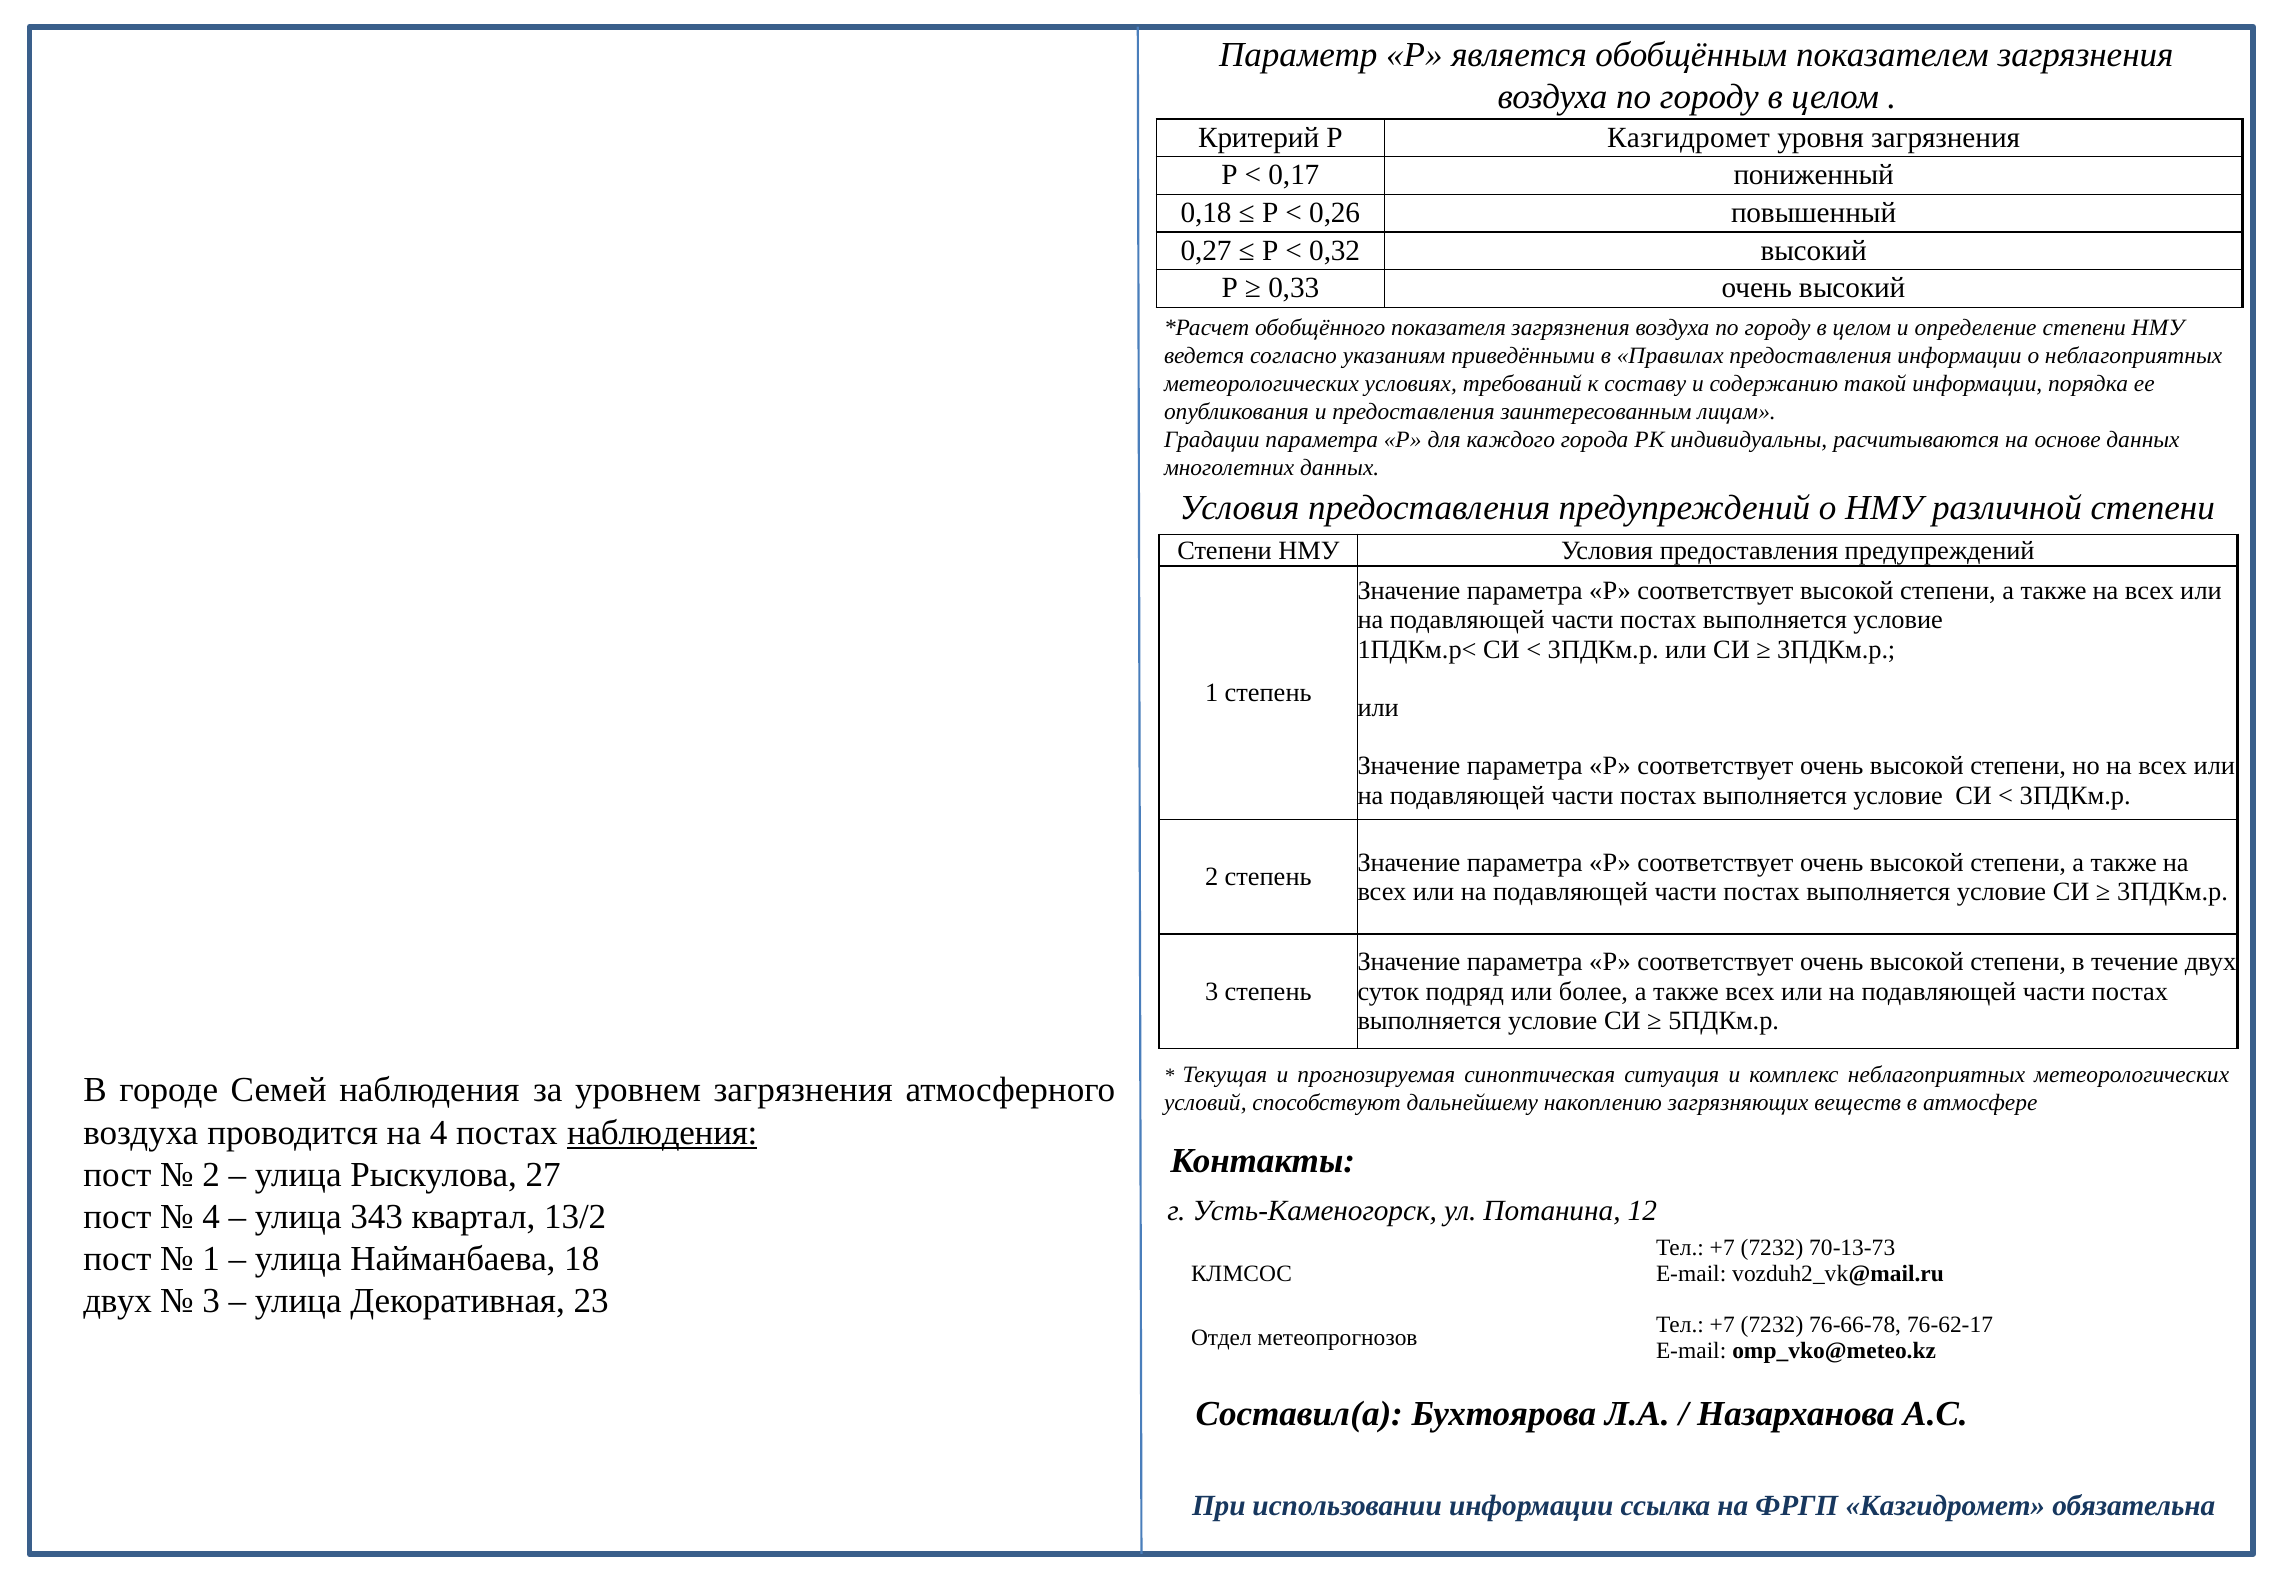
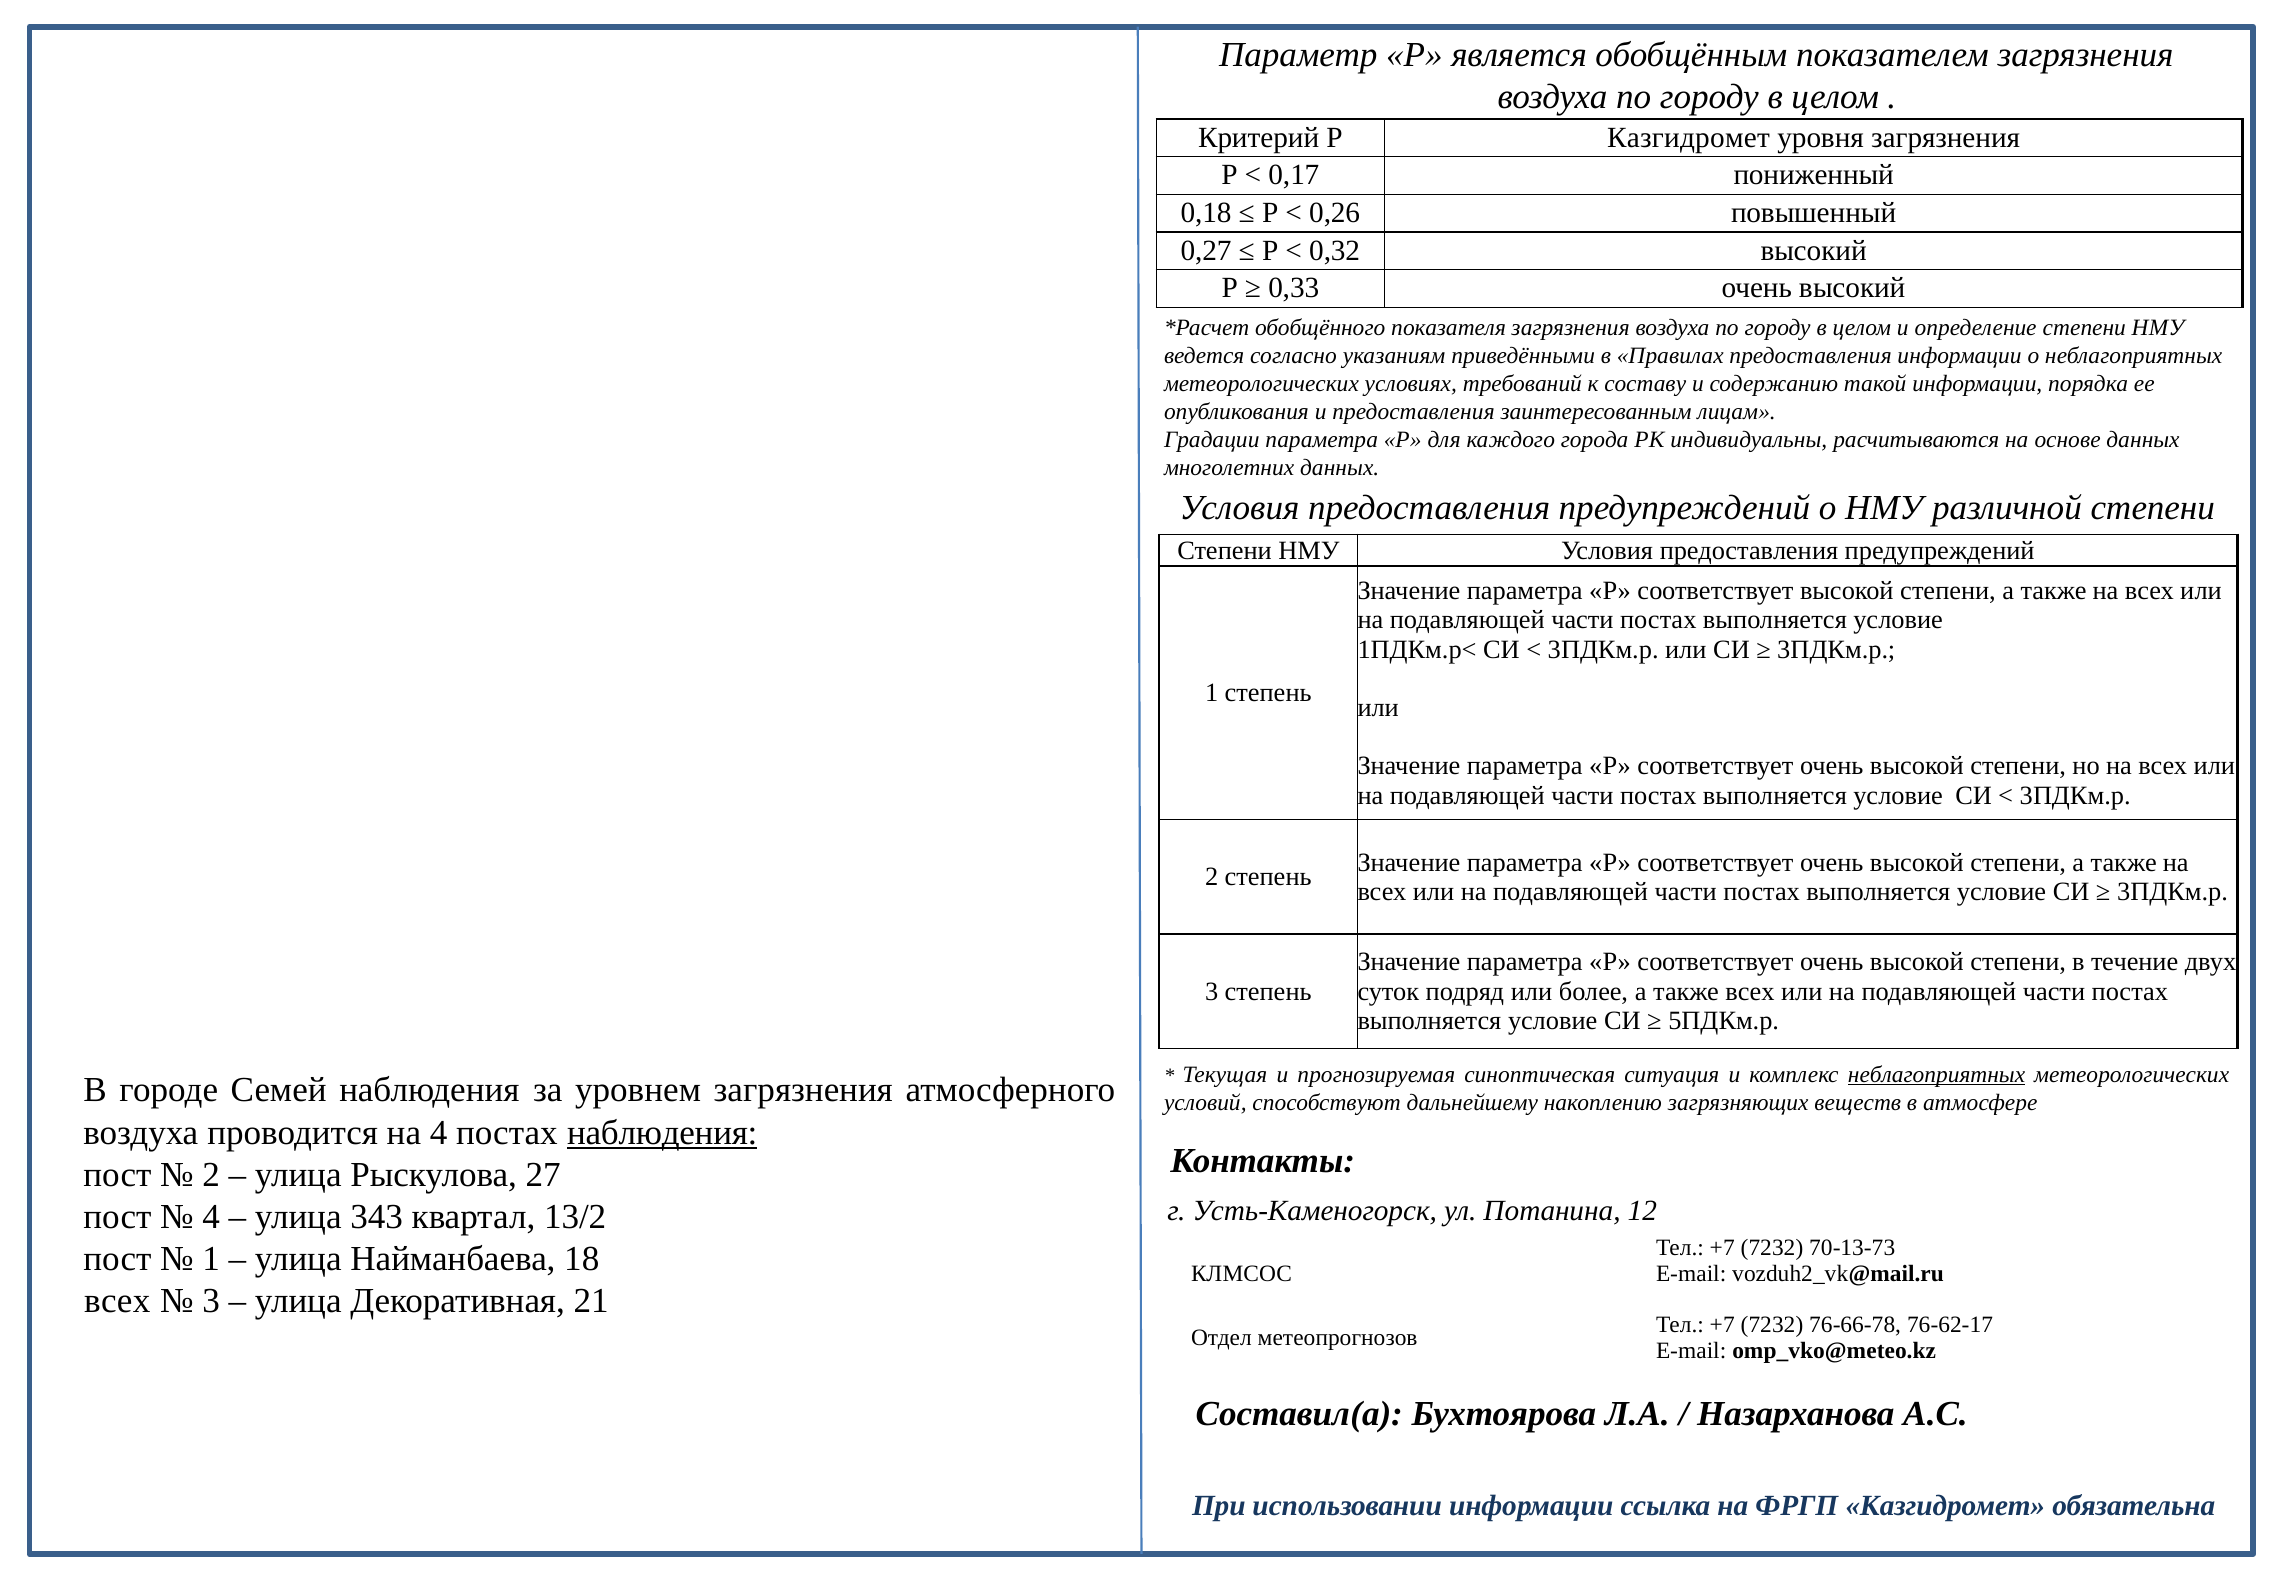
неблагоприятных underline: none -> present (1937, 1074)
двух: двух -> всех (117, 1301)
23: 23 -> 21 (591, 1301)
